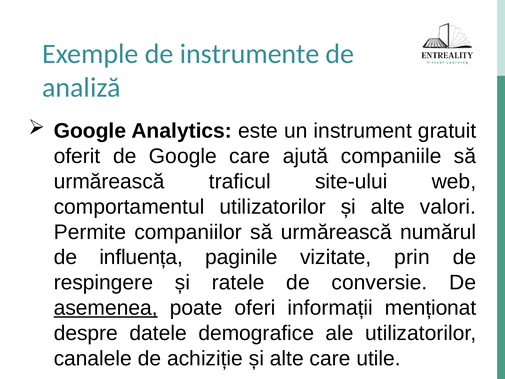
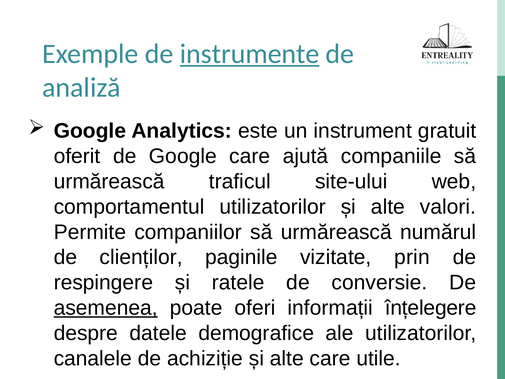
instrumente underline: none -> present (250, 54)
influența: influența -> clienților (141, 257)
menționat: menționat -> înțelegere (431, 308)
